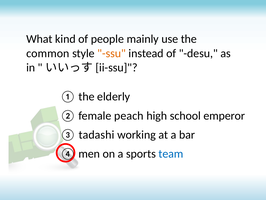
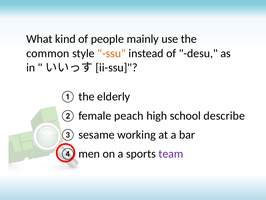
emperor: emperor -> describe (224, 115)
tadashi: tadashi -> sesame (97, 134)
team colour: blue -> purple (171, 153)
